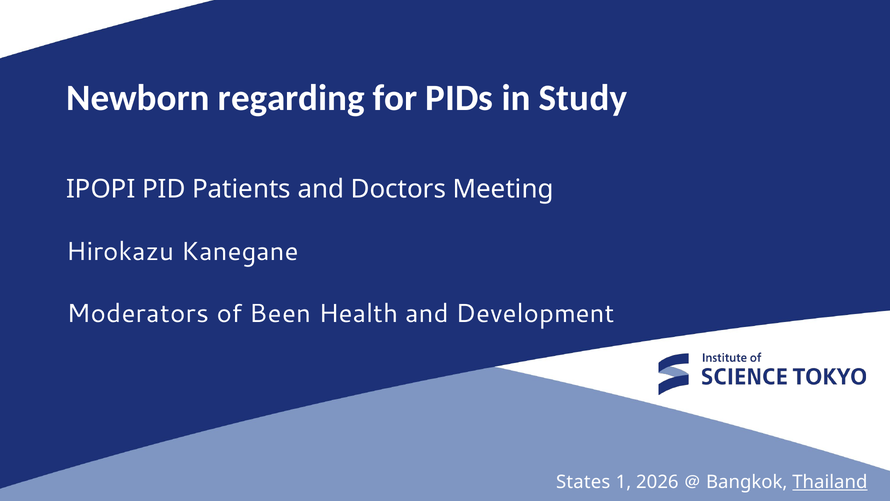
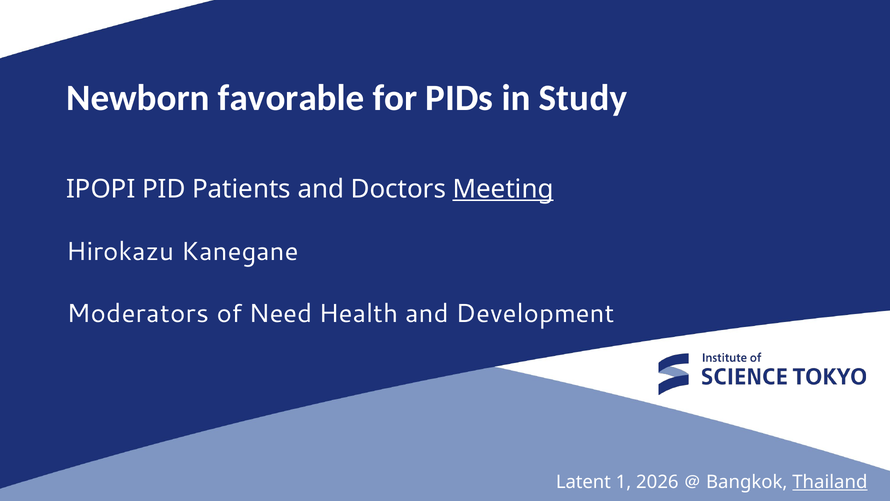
regarding: regarding -> favorable (291, 98)
Meeting underline: none -> present (503, 189)
Been: Been -> Need (281, 314)
States: States -> Latent (583, 482)
